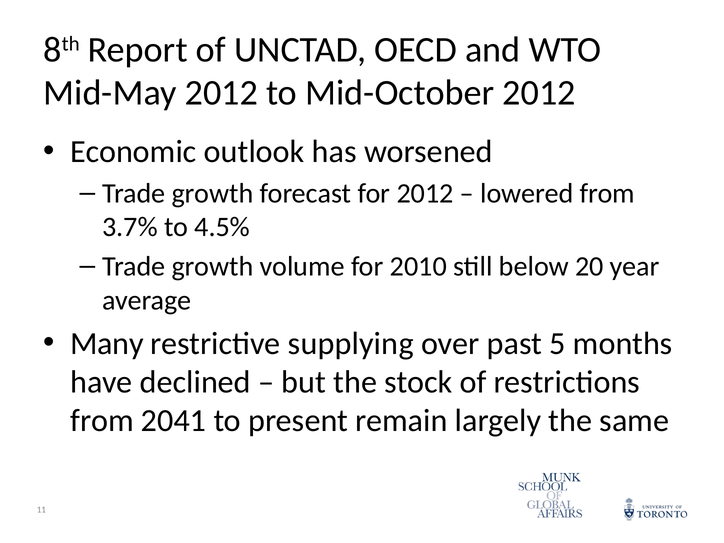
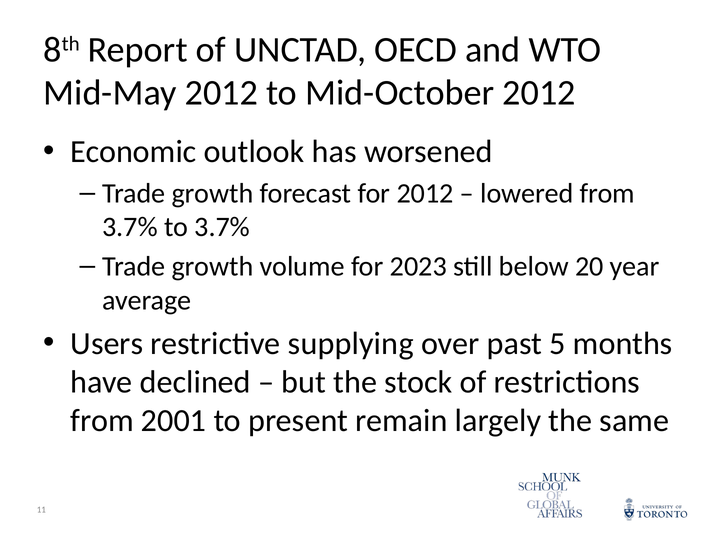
to 4.5%: 4.5% -> 3.7% (222, 227)
2010: 2010 -> 2023 (418, 267)
Many: Many -> Users (107, 343)
2041: 2041 -> 2001 (174, 421)
